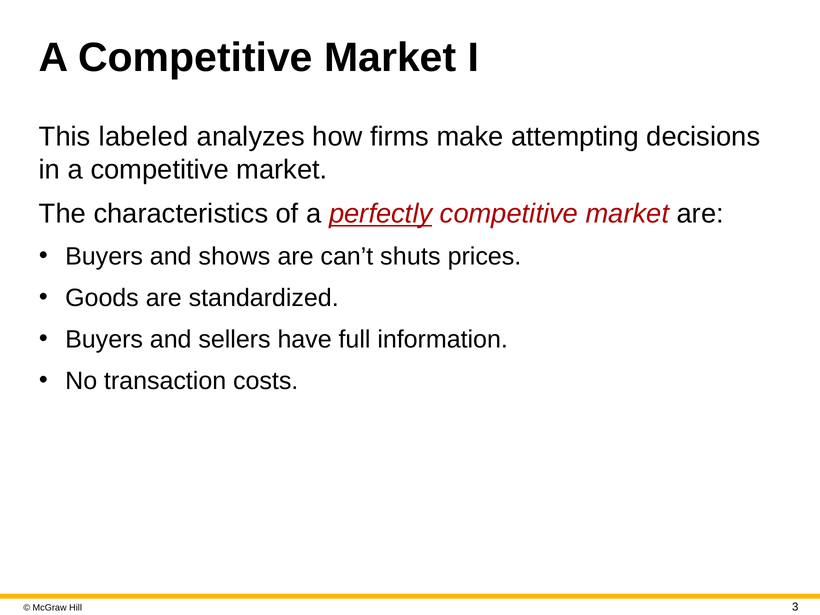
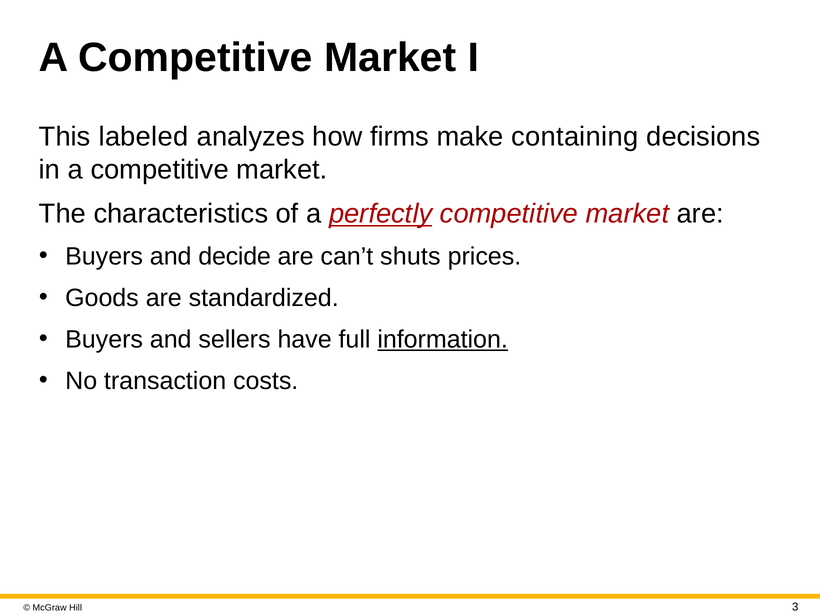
attempting: attempting -> containing (575, 137)
shows: shows -> decide (235, 257)
information underline: none -> present (443, 339)
